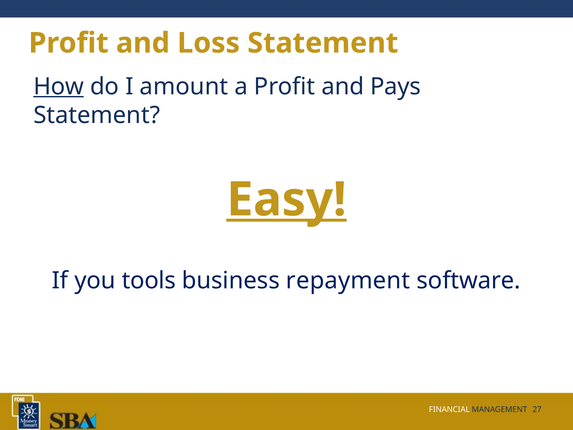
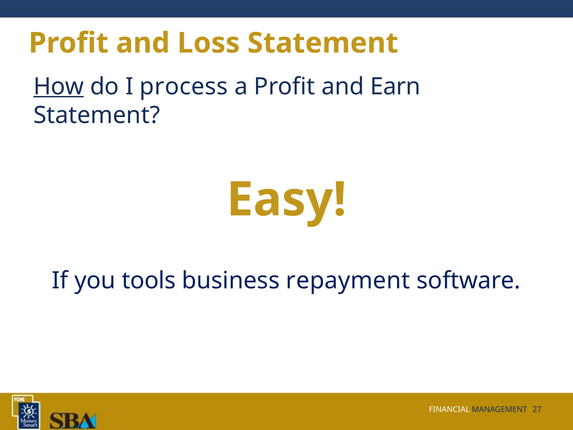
amount: amount -> process (184, 86)
Pays: Pays -> Earn (395, 86)
Easy underline: present -> none (287, 200)
